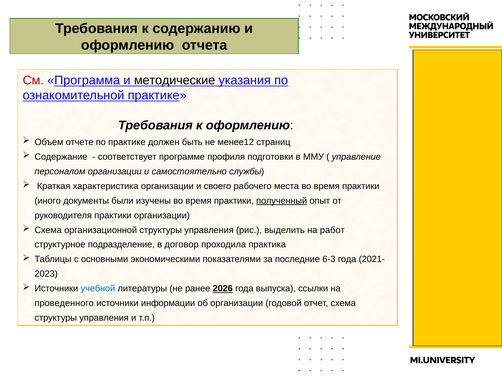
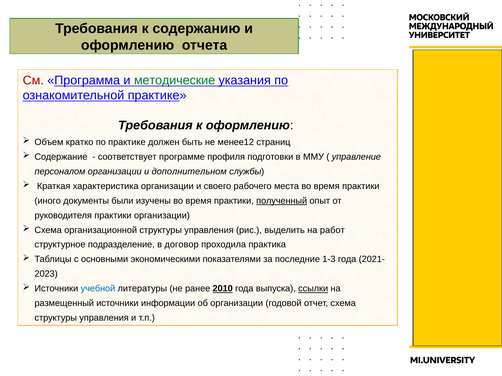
методические colour: black -> green (175, 81)
отчете: отчете -> кратко (80, 142)
самостоятельно: самостоятельно -> дополнительном (189, 172)
6-3: 6-3 -> 1-3 (329, 260)
2026: 2026 -> 2010 (223, 289)
ссылки underline: none -> present (313, 289)
проведенного: проведенного -> размещенный (64, 304)
